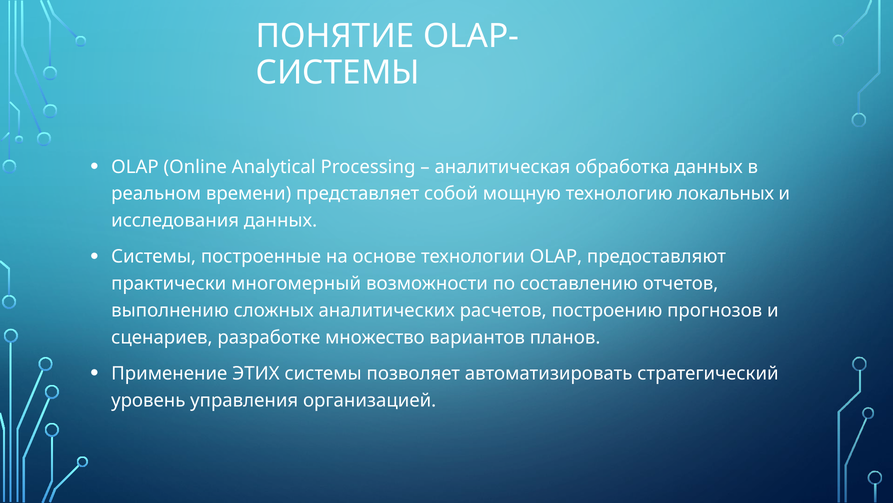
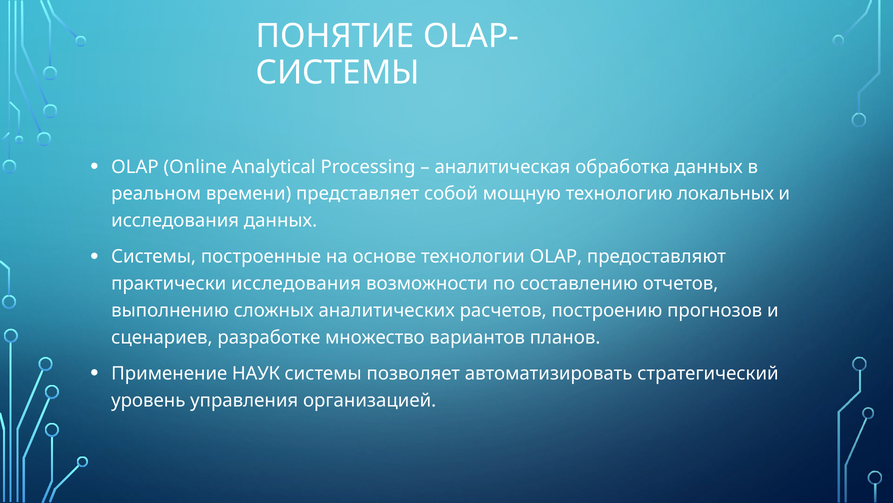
практически многомерный: многомерный -> исследования (296, 283)
ЭТИХ: ЭТИХ -> НАУК (256, 373)
